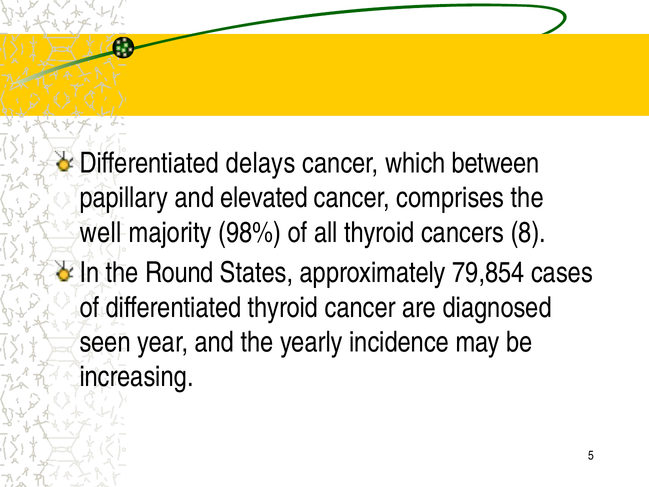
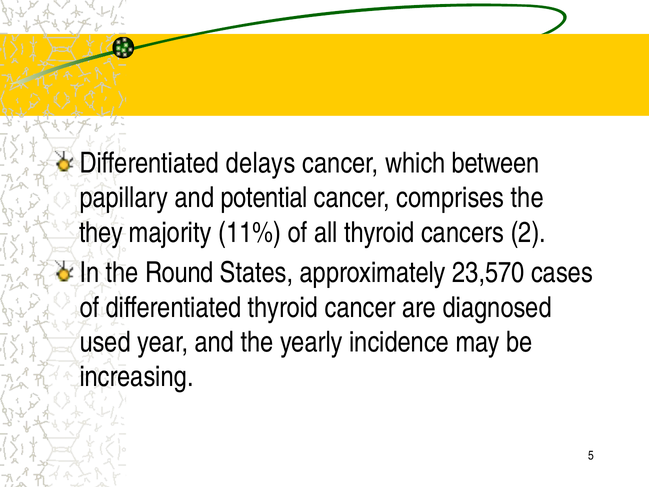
elevated: elevated -> potential (264, 198)
well: well -> they (101, 232)
98%: 98% -> 11% (250, 232)
8: 8 -> 2 (528, 232)
79,854: 79,854 -> 23,570 (488, 273)
seen: seen -> used (105, 342)
